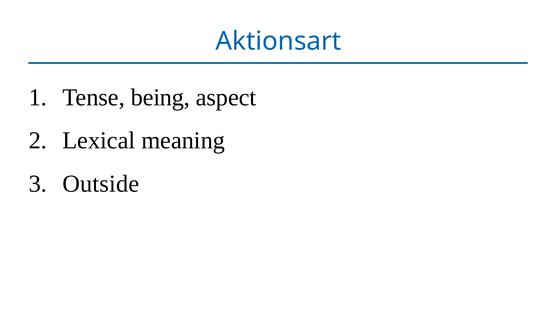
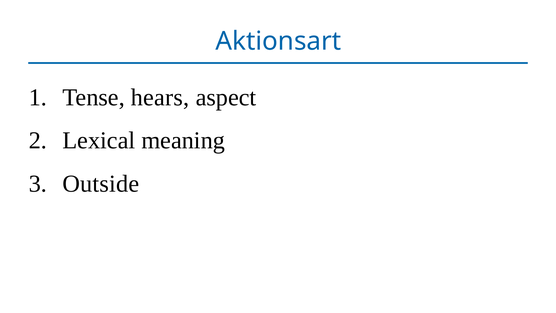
being: being -> hears (160, 97)
